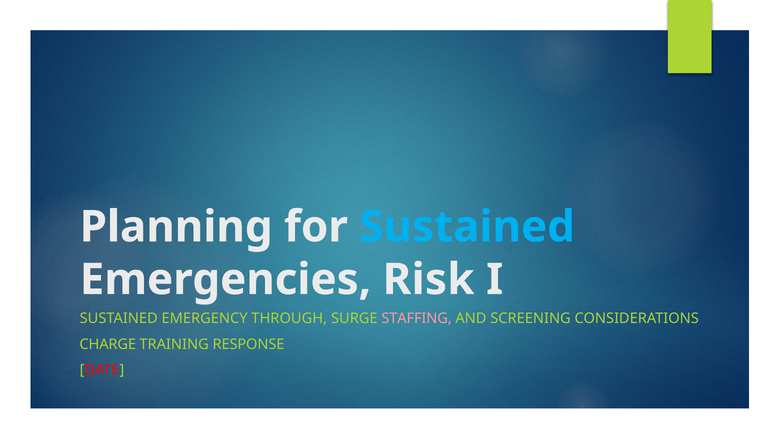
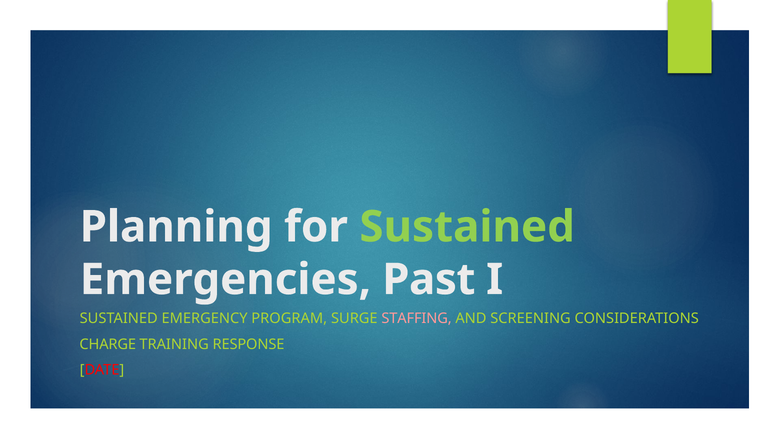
Sustained colour: light blue -> light green (467, 227)
Risk: Risk -> Past (429, 279)
THROUGH: THROUGH -> PROGRAM (289, 318)
